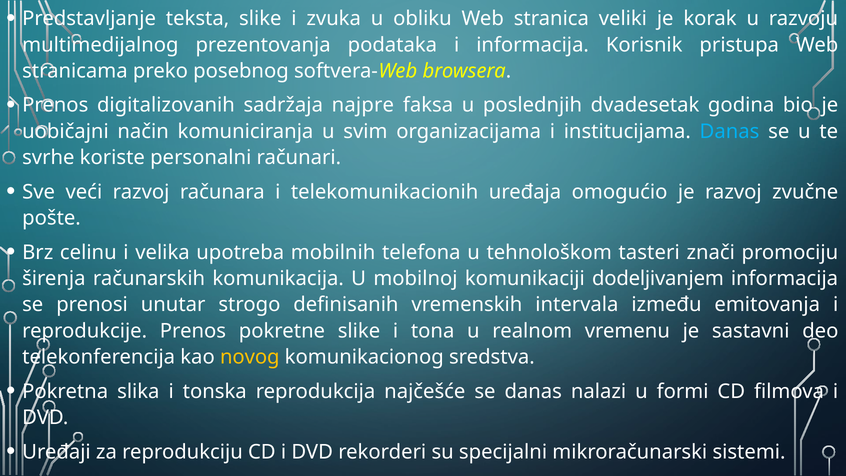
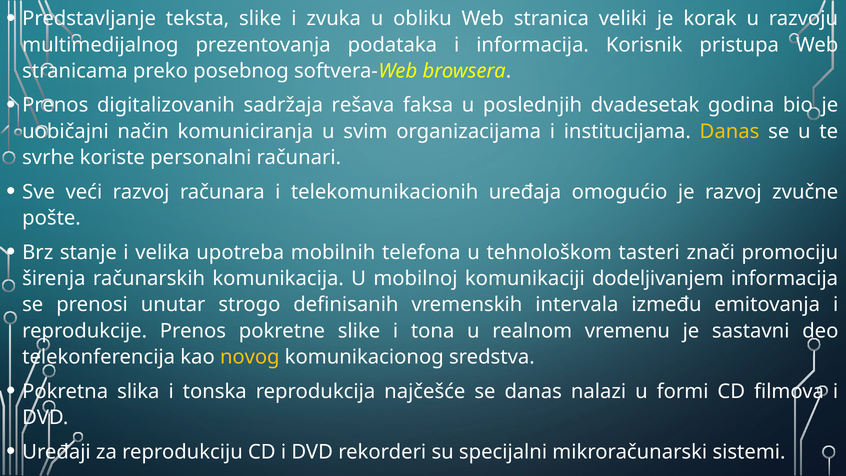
najpre: najpre -> rešava (363, 105)
Danas colour: light blue -> yellow (730, 132)
celinu: celinu -> stanje (88, 252)
